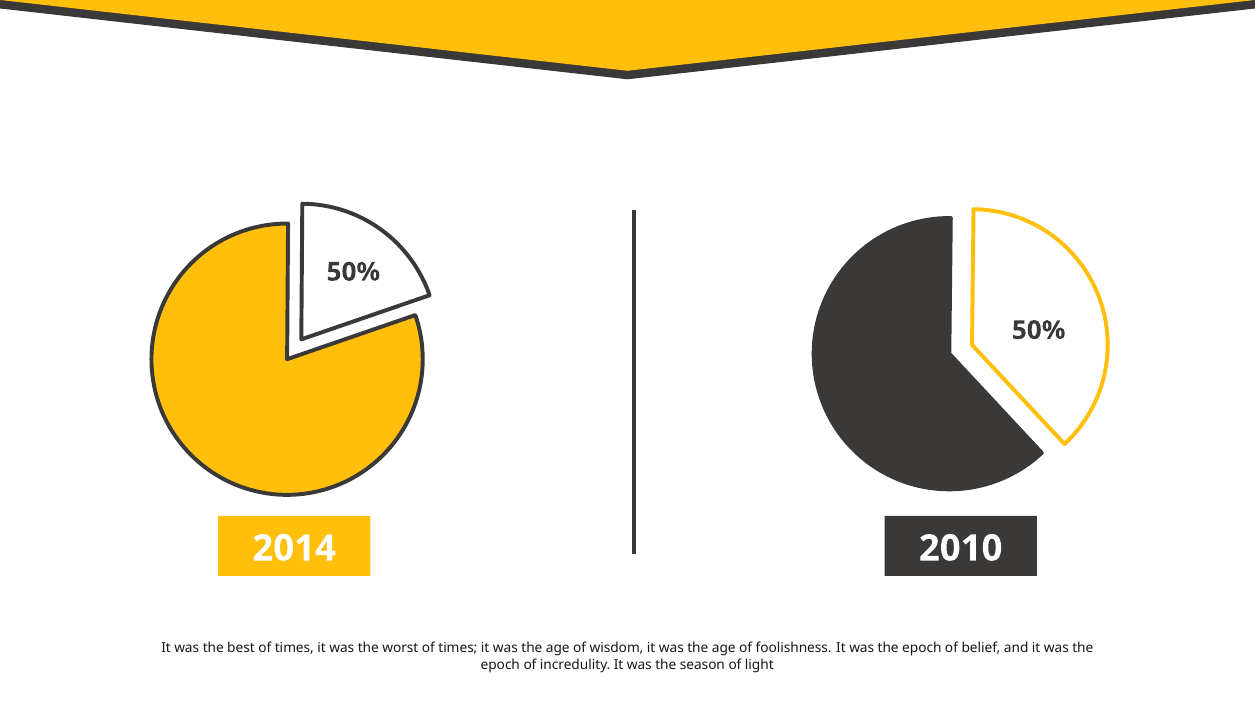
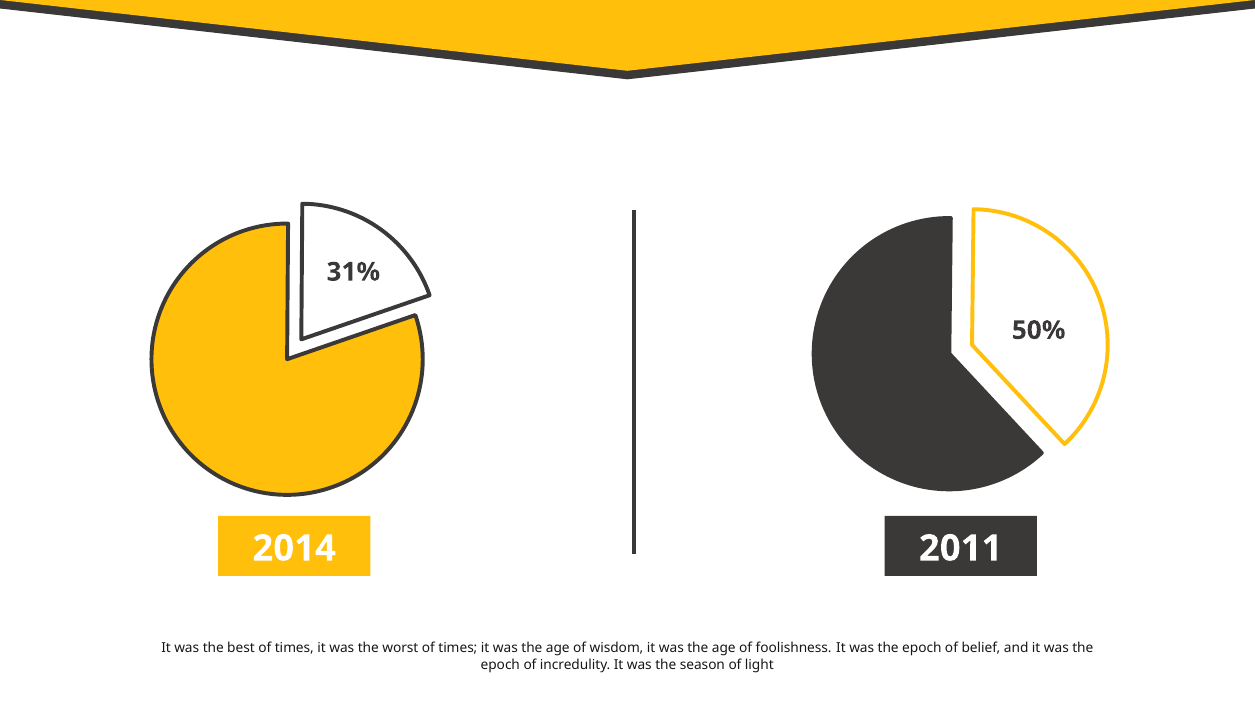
50%: 50% -> 31% (353, 272)
2010: 2010 -> 2011 (961, 548)
